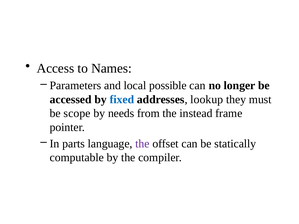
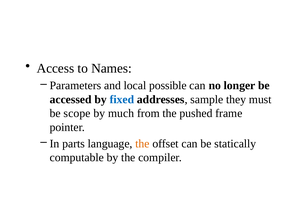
lookup: lookup -> sample (207, 100)
needs: needs -> much (121, 113)
instead: instead -> pushed (196, 113)
the colour: purple -> orange (142, 144)
